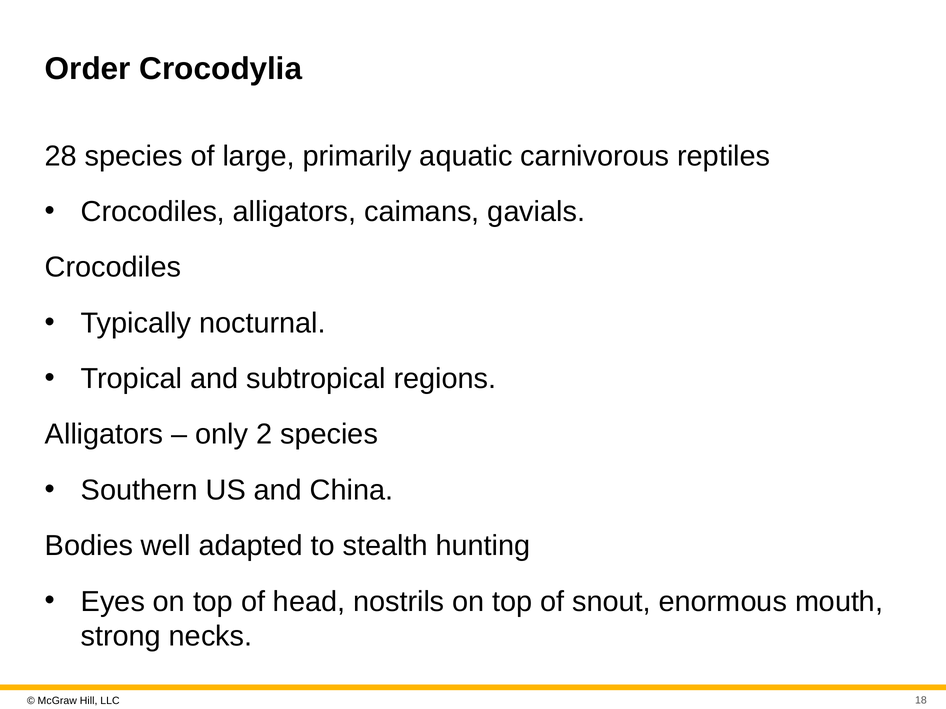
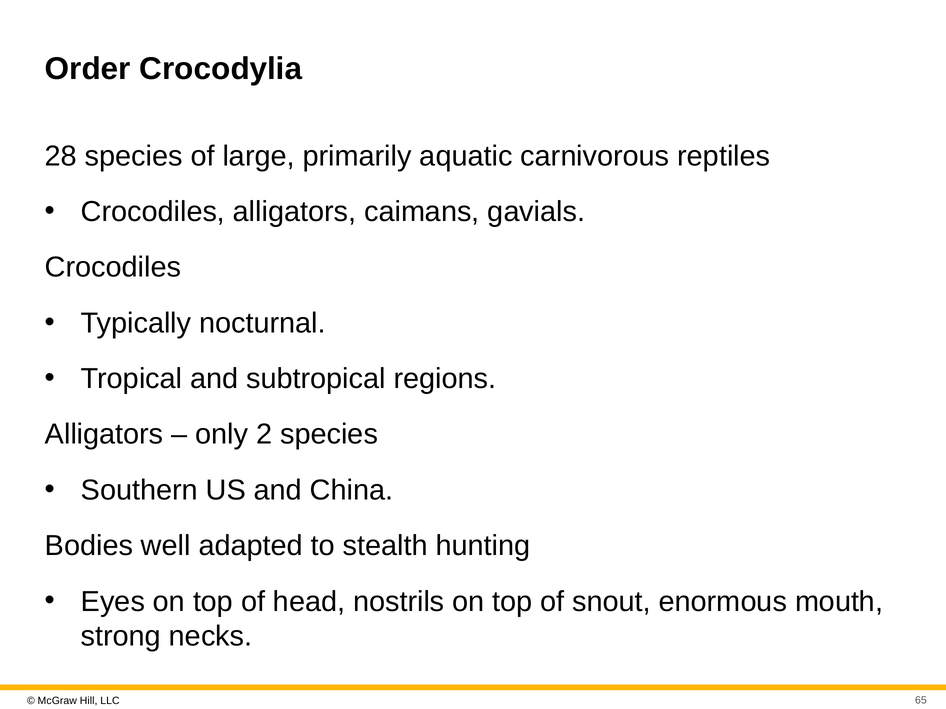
18: 18 -> 65 (921, 701)
